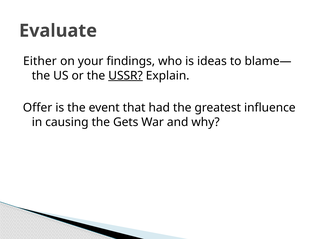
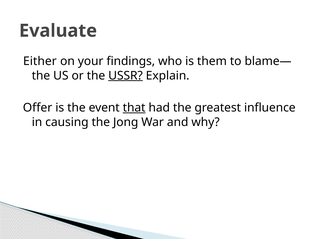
ideas: ideas -> them (212, 61)
that underline: none -> present (134, 108)
Gets: Gets -> Jong (126, 122)
